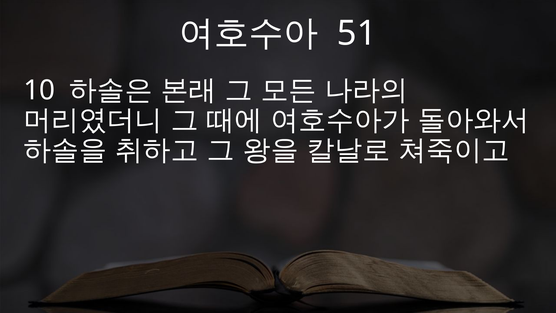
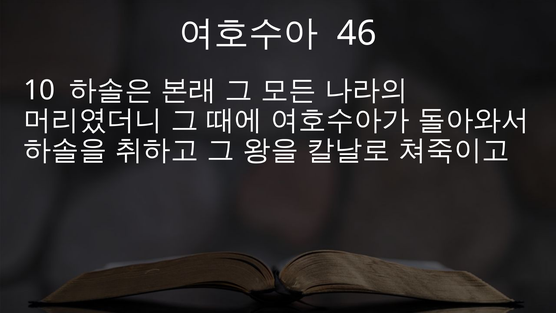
51: 51 -> 46 (357, 33)
